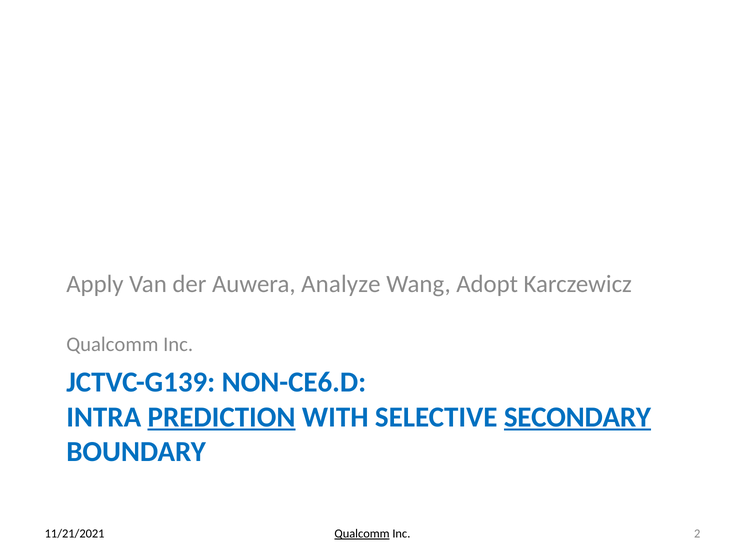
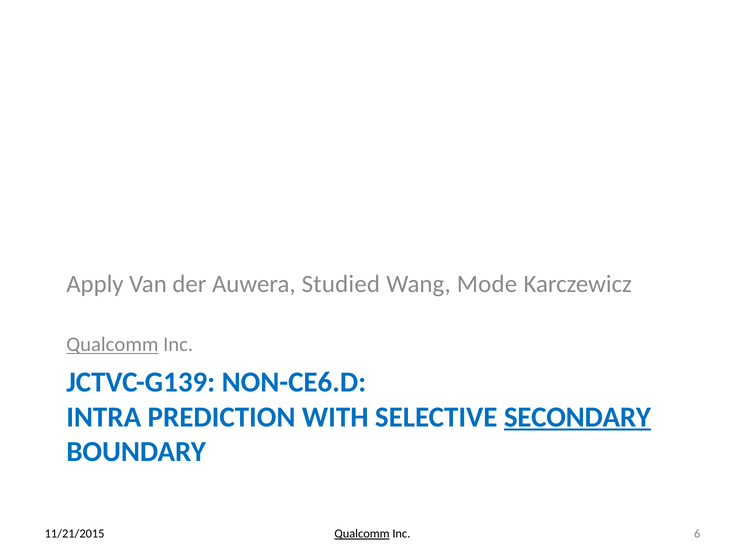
Analyze: Analyze -> Studied (341, 284)
Adopt: Adopt -> Mode (487, 284)
Qualcomm underline: none -> present (112, 344)
PREDICTION underline: present -> none (222, 417)
2: 2 -> 6 (697, 533)
11/21/2021: 11/21/2021 -> 11/21/2015 (75, 534)
